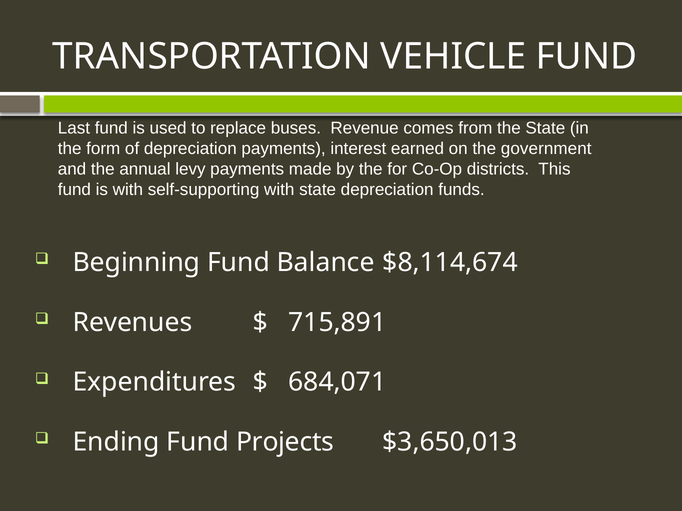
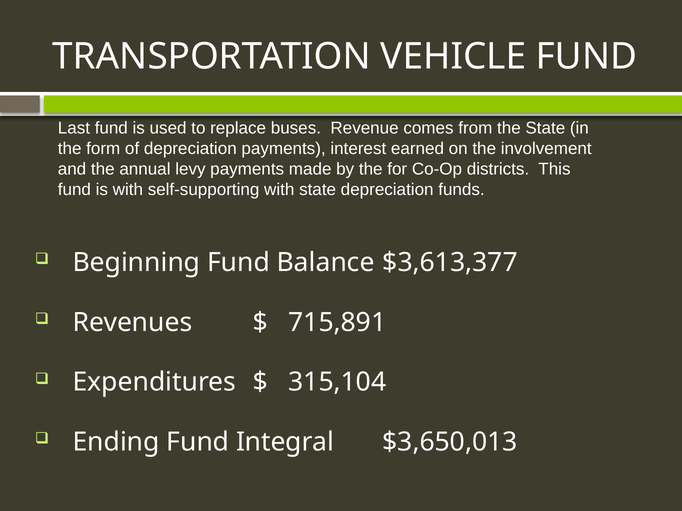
government: government -> involvement (546, 149)
$8,114,674: $8,114,674 -> $3,613,377 (450, 263)
684,071: 684,071 -> 315,104 (337, 383)
Projects: Projects -> Integral (285, 443)
